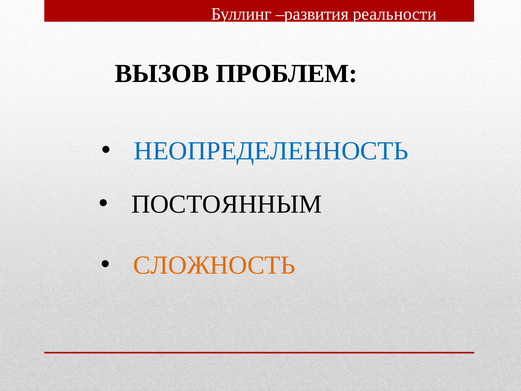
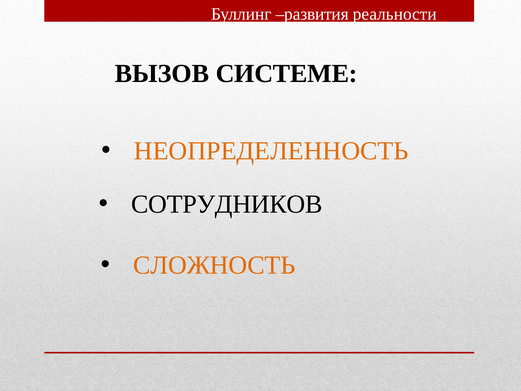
ПРОБЛЕМ: ПРОБЛЕМ -> СИСТЕМЕ (287, 74)
НЕОПРЕДЕЛЕННОСТЬ colour: blue -> orange (271, 151)
ПОСТОЯННЫМ: ПОСТОЯННЫМ -> СОТРУДНИКОВ (227, 204)
